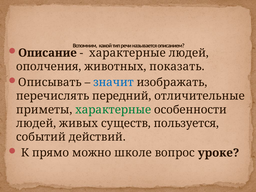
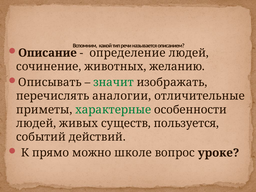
характерные: характерные -> определение (127, 53)
ополчения: ополчения -> сочинение (49, 67)
показать: показать -> желанию (177, 67)
значит colour: blue -> green (114, 82)
передний: передний -> аналогии (122, 96)
